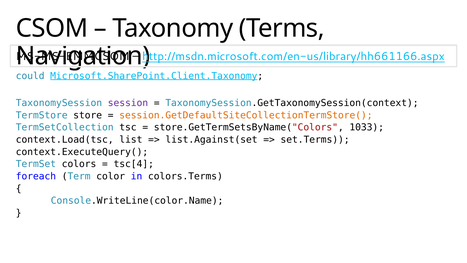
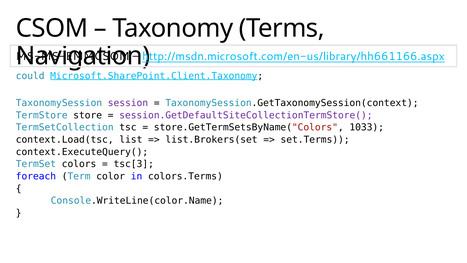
session.GetDefaultSiteCollectionTermStore( colour: orange -> purple (246, 115)
list.Against(set: list.Against(set -> list.Brokers(set (211, 139)
tsc[4: tsc[4 -> tsc[3 (134, 164)
